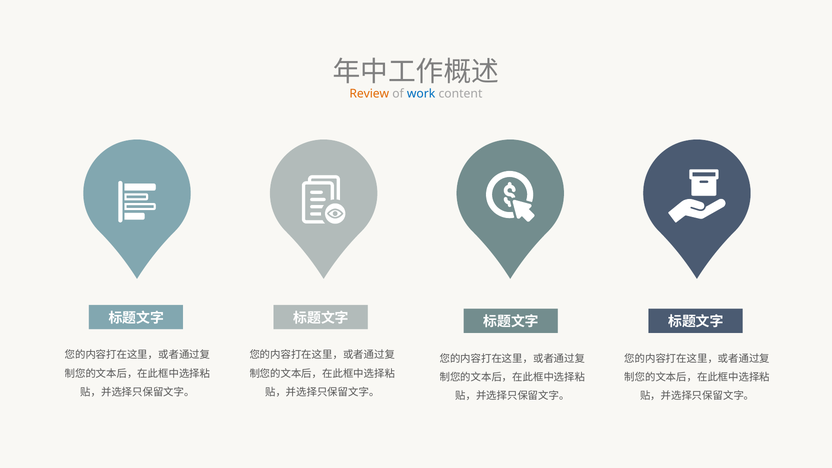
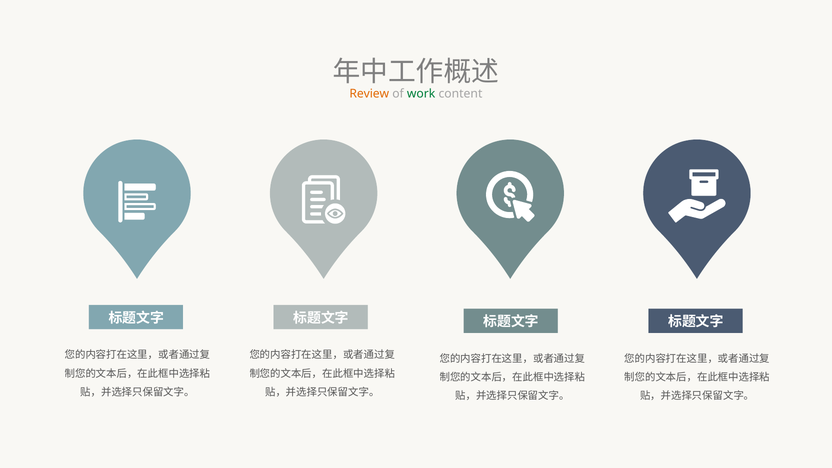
work colour: blue -> green (421, 94)
